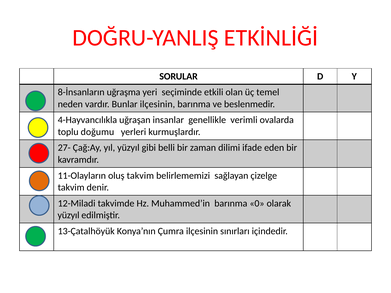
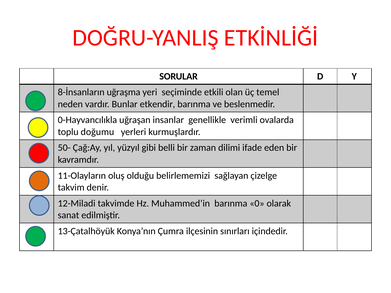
Bunlar ilçesinin: ilçesinin -> etkendir (158, 104)
4-Hayvancılıkla: 4-Hayvancılıkla -> 0-Hayvancılıkla (87, 120)
27-: 27- -> 50- (64, 148)
oluş takvim: takvim -> olduğu (140, 176)
yüzyıl: yüzyıl -> sanat (68, 215)
